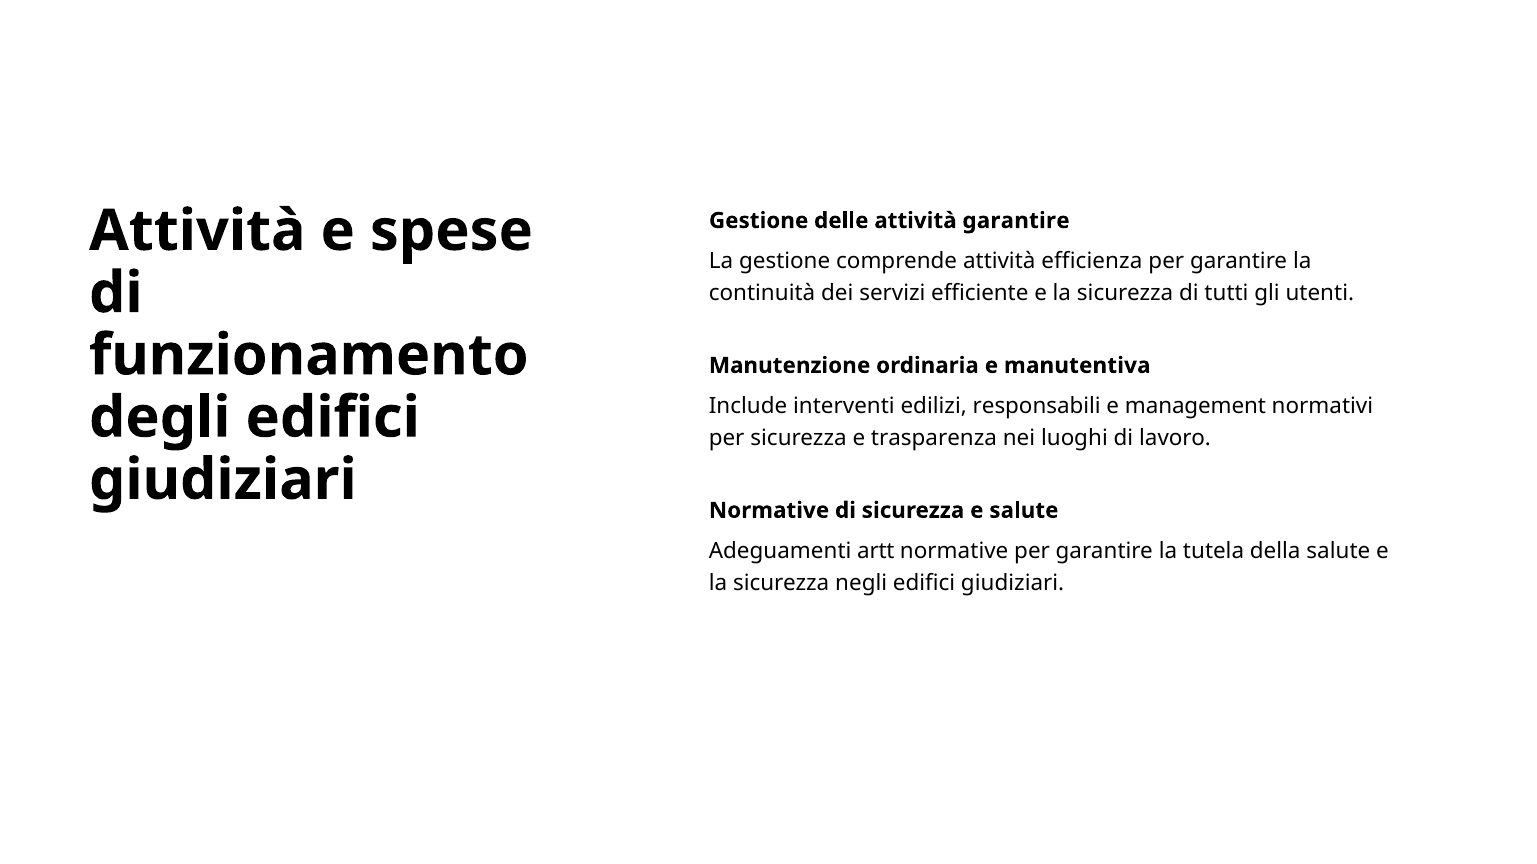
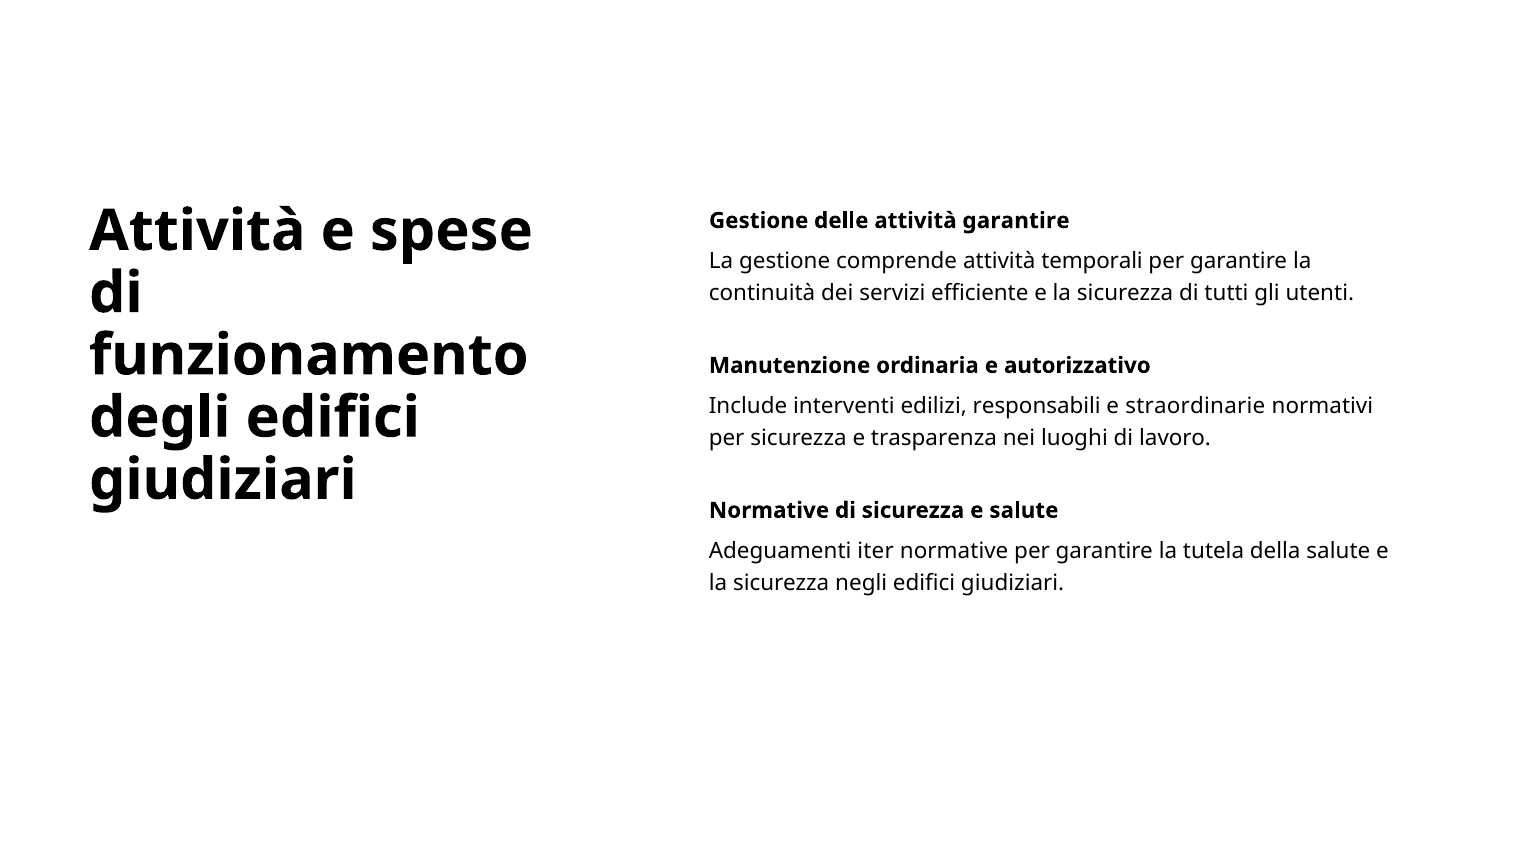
efficienza: efficienza -> temporali (1092, 261)
manutentiva: manutentiva -> autorizzativo (1077, 366)
management: management -> straordinarie (1195, 406)
artt: artt -> iter (876, 551)
